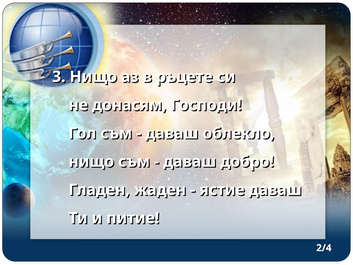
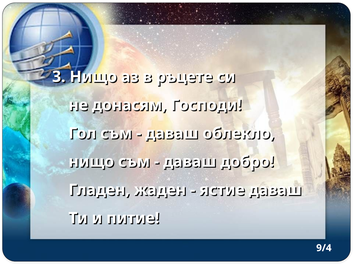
2/4: 2/4 -> 9/4 (324, 248)
